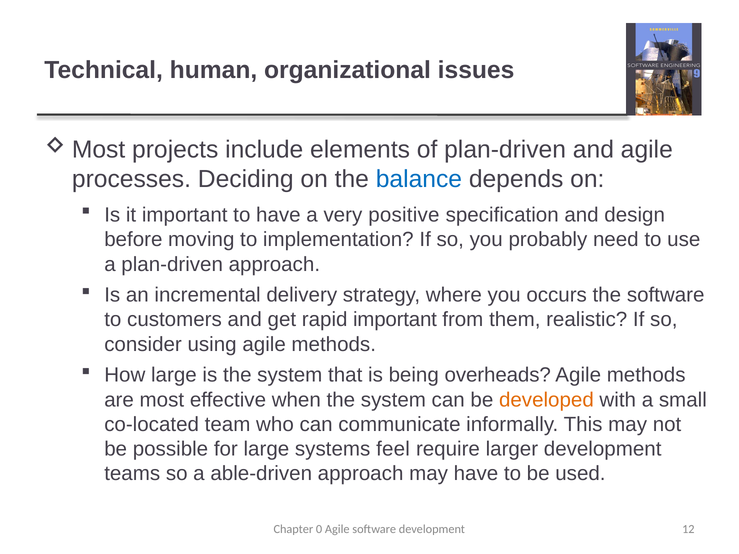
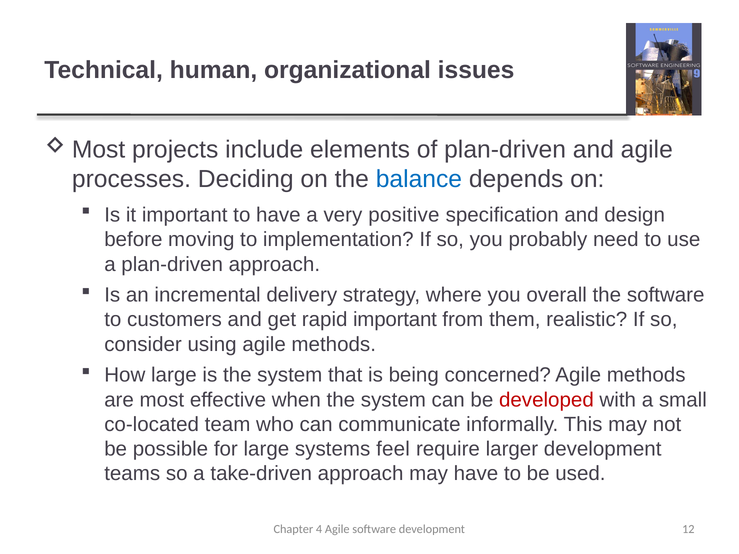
occurs: occurs -> overall (557, 295)
overheads: overheads -> concerned (498, 375)
developed colour: orange -> red (546, 400)
able-driven: able-driven -> take-driven (261, 474)
0: 0 -> 4 (319, 529)
